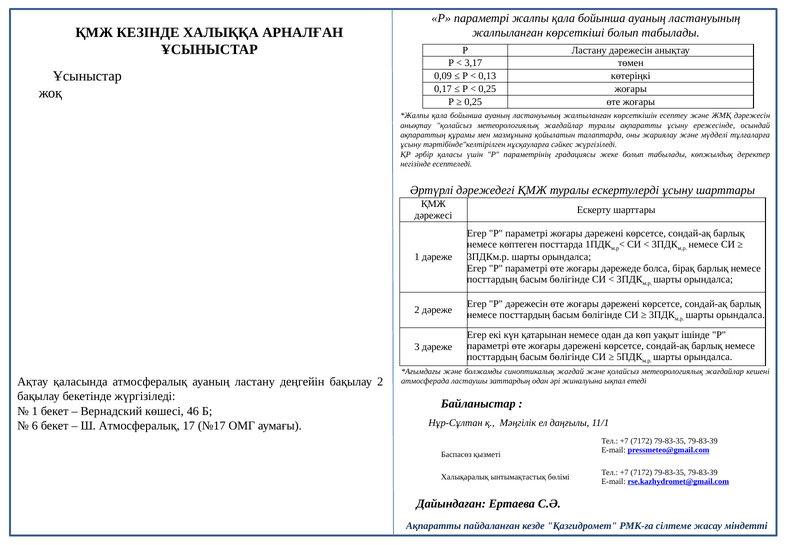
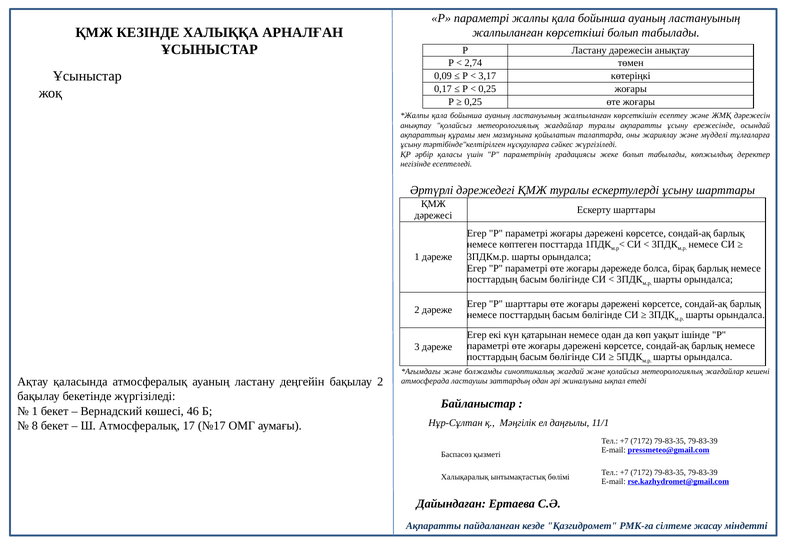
3,17: 3,17 -> 2,74 (473, 63)
0,13: 0,13 -> 3,17 (487, 76)
Р дәрежесін: дәрежесін -> шарттары (527, 304)
6: 6 -> 8 (35, 425)
